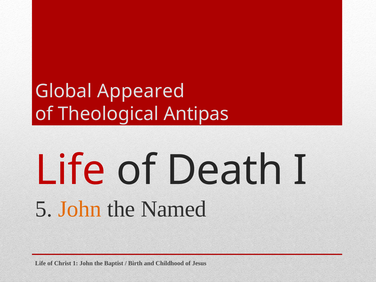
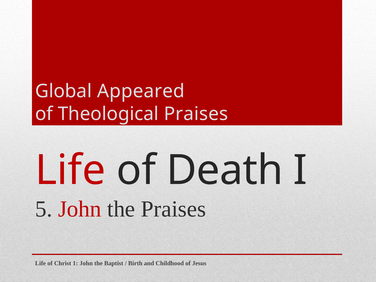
Theological Antipas: Antipas -> Praises (196, 114)
John colour: orange -> red (80, 209)
the Named: Named -> Praises (173, 209)
